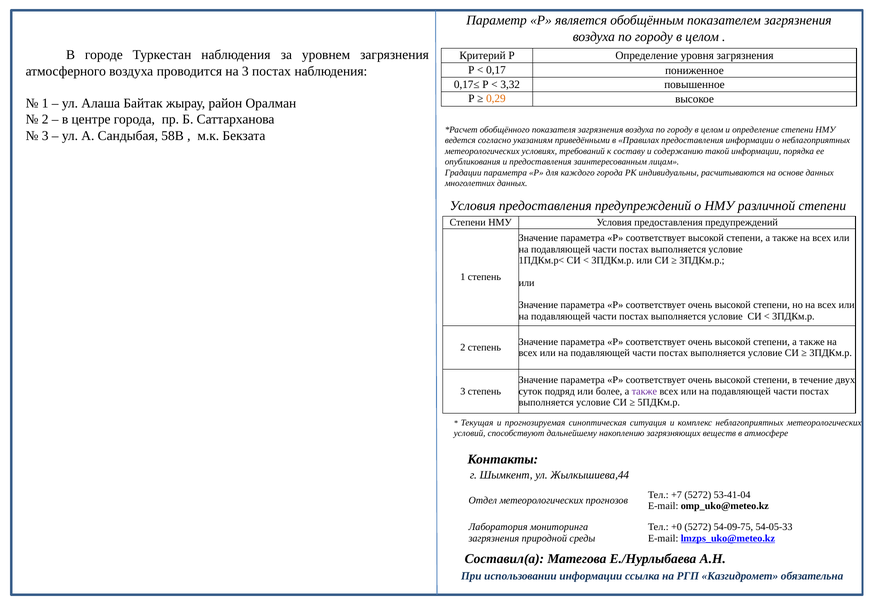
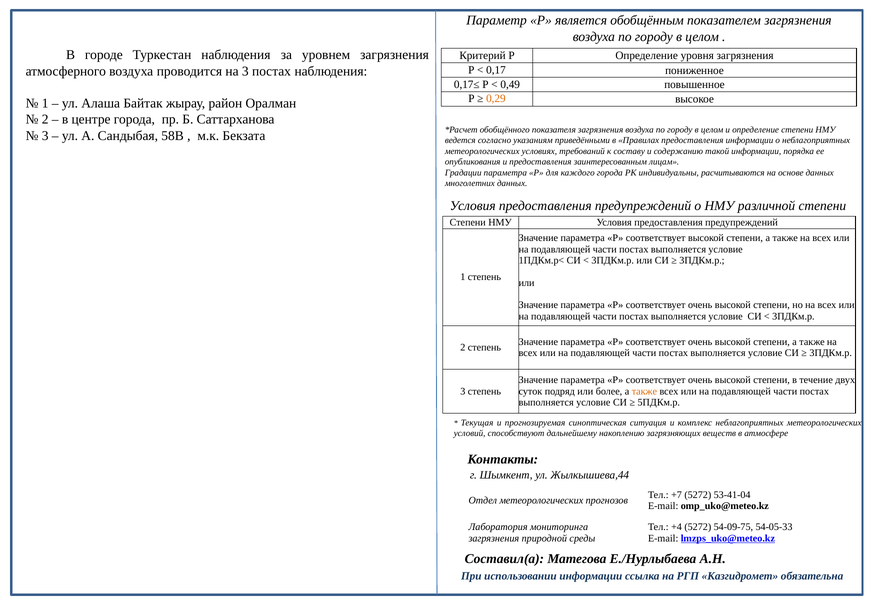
3,32: 3,32 -> 0,49 (510, 84)
также colour: purple -> orange (644, 391)
+0: +0 -> +4 (677, 527)
